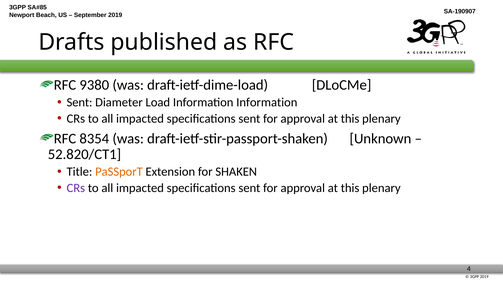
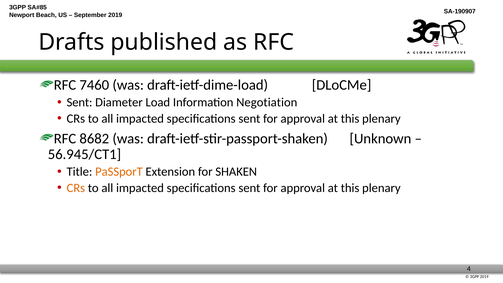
9380: 9380 -> 7460 (94, 85)
Information Information: Information -> Negotiation (267, 102)
8354: 8354 -> 8682 (94, 139)
52.820/CT1: 52.820/CT1 -> 56.945/CT1 (84, 154)
CRs colour: purple -> orange (76, 188)
